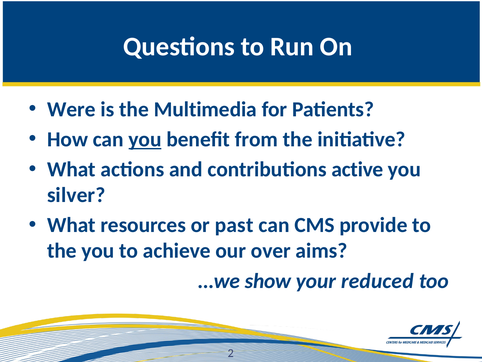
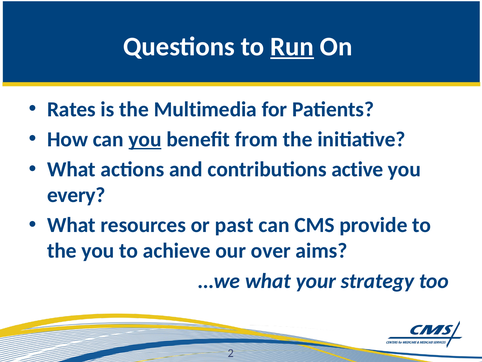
Run underline: none -> present (292, 46)
Were: Were -> Rates (71, 109)
silver: silver -> every (76, 195)
…we show: show -> what (268, 281)
reduced: reduced -> strategy (378, 281)
